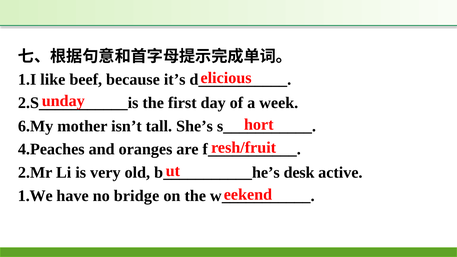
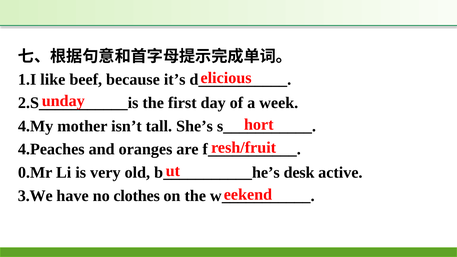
6.My: 6.My -> 4.My (36, 126)
2.Mr: 2.Mr -> 0.Mr (35, 173)
1.We: 1.We -> 3.We (35, 196)
bridge: bridge -> clothes (137, 196)
